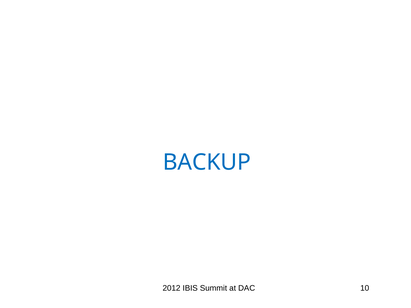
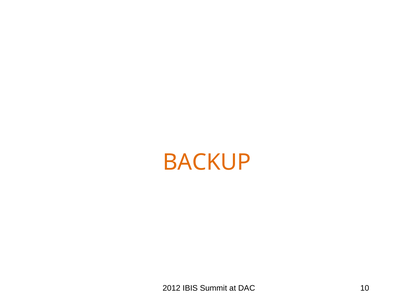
BACKUP colour: blue -> orange (207, 162)
